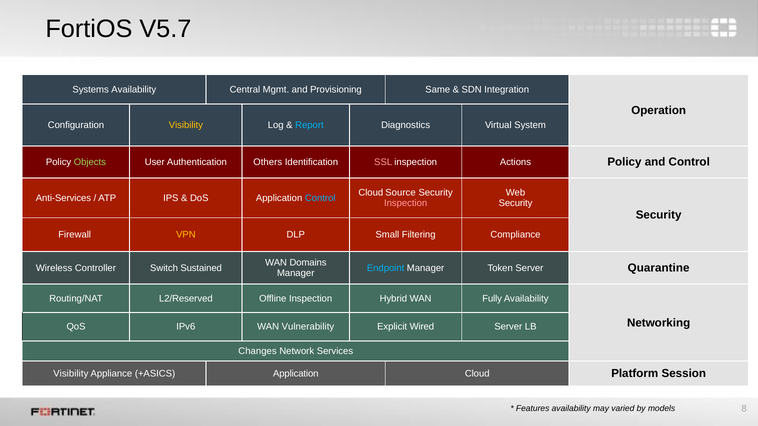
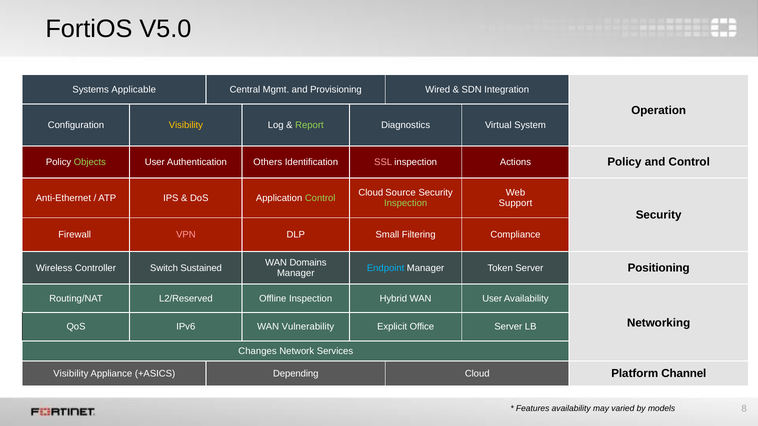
V5.7: V5.7 -> V5.0 (165, 29)
Systems Availability: Availability -> Applicable (134, 90)
Same: Same -> Wired (438, 90)
Report colour: light blue -> light green (309, 125)
Anti-Services: Anti-Services -> Anti-Ethernet (63, 198)
Control colour: light blue -> light green (320, 198)
Inspection colour: pink -> light green (406, 203)
Security: Security -> Support (515, 203)
VPN colour: yellow -> pink (186, 235)
Quarantine: Quarantine -> Positioning (659, 268)
WAN Fully: Fully -> User (492, 299)
Wired: Wired -> Office (422, 327)
+ASICS Application: Application -> Depending (296, 374)
Session: Session -> Channel (684, 374)
